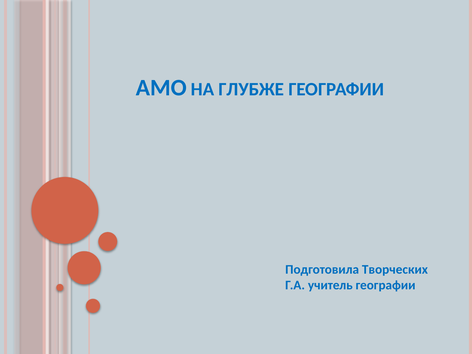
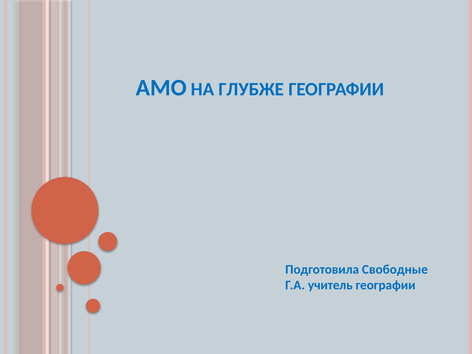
Творческих: Творческих -> Свободные (395, 269)
